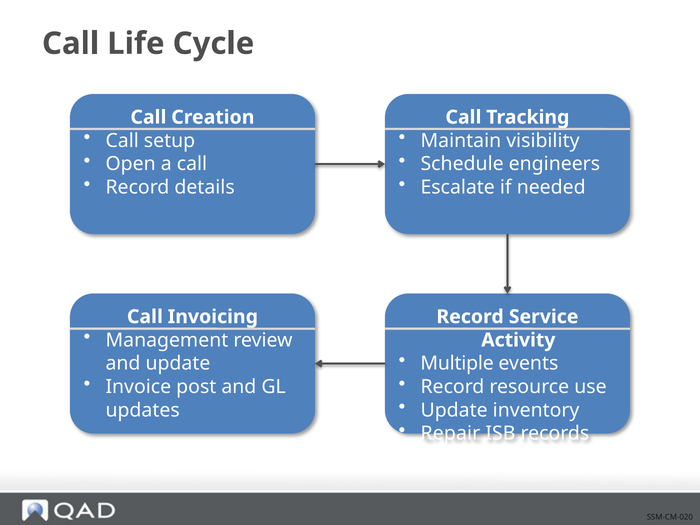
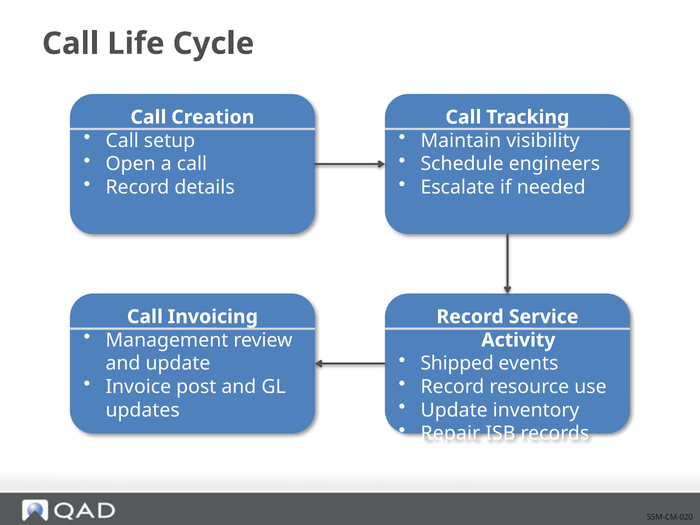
Multiple: Multiple -> Shipped (457, 363)
